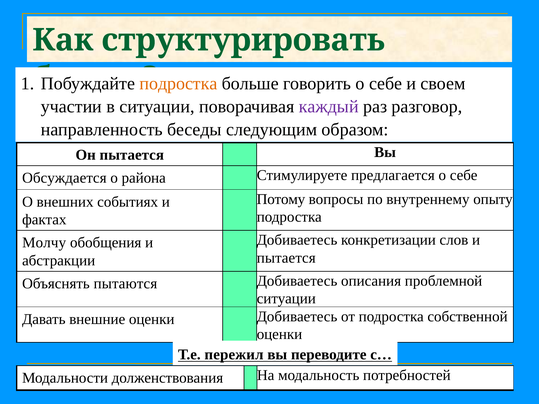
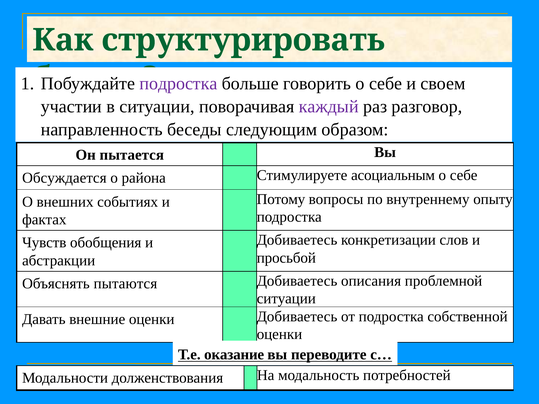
подростка colour: orange -> purple (178, 84)
предлагается: предлагается -> асоциальным (393, 175)
Молчу: Молчу -> Чувств (44, 243)
пытается: пытается -> просьбой (286, 258)
пережил: пережил -> оказание (234, 355)
